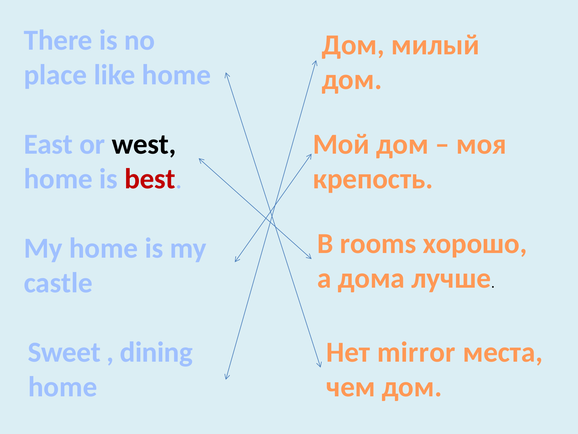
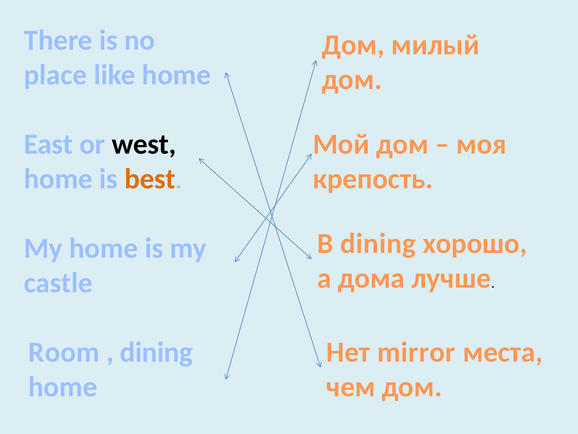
best colour: red -> orange (150, 179)
В rooms: rooms -> dining (378, 243)
Sweet: Sweet -> Room (64, 352)
